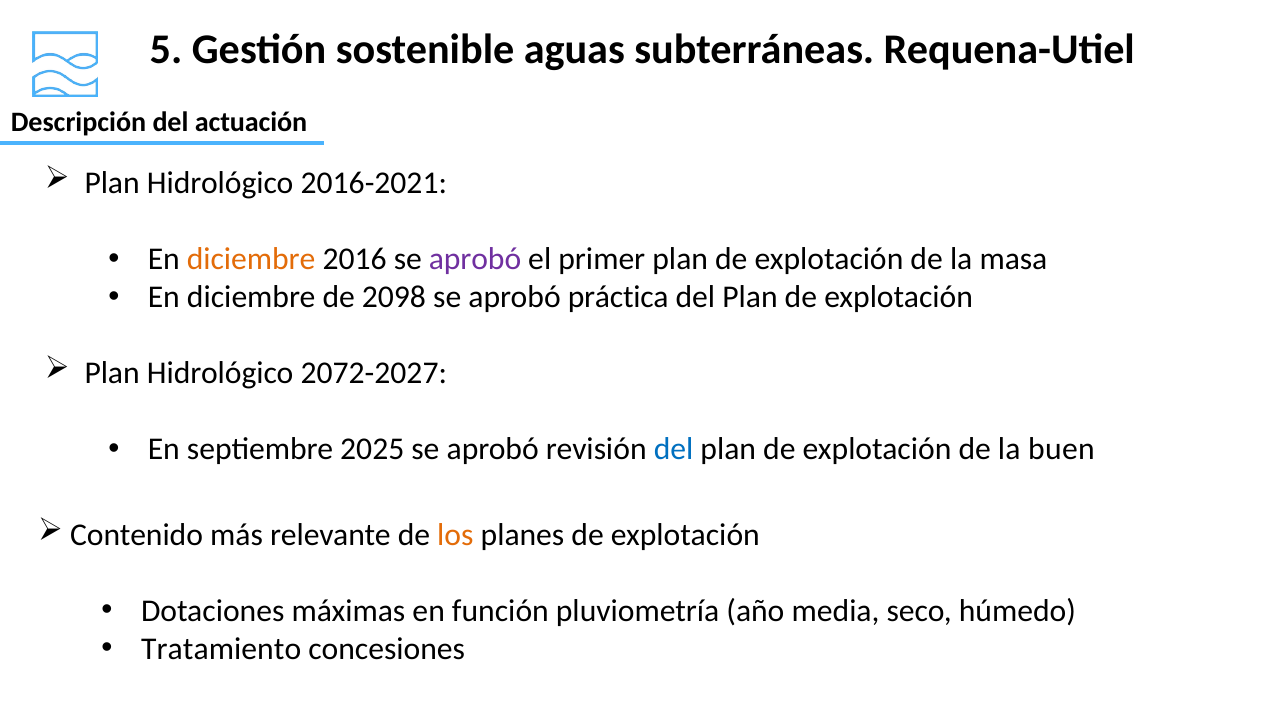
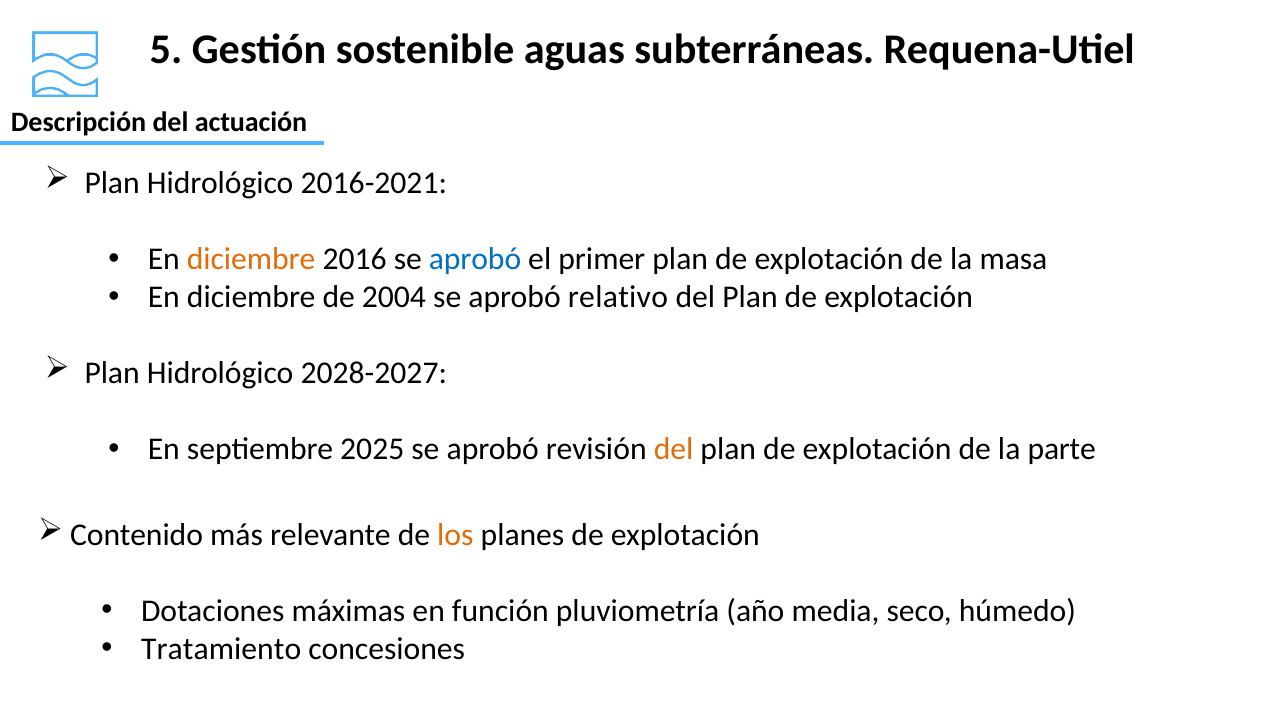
aprobó colour: purple -> blue (475, 259)
2098: 2098 -> 2004 (394, 297)
práctica: práctica -> relativo (618, 297)
2072-2027: 2072-2027 -> 2028-2027 (374, 373)
del colour: blue -> orange (674, 449)
buen: buen -> parte (1062, 449)
